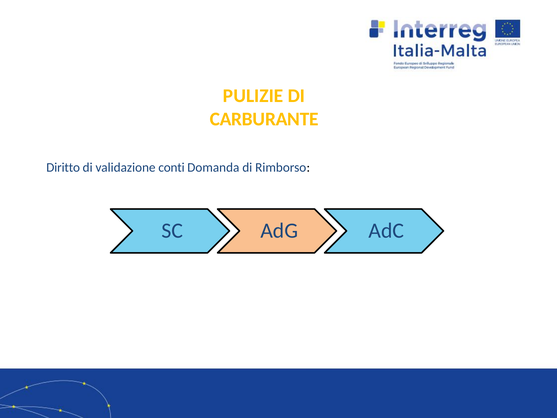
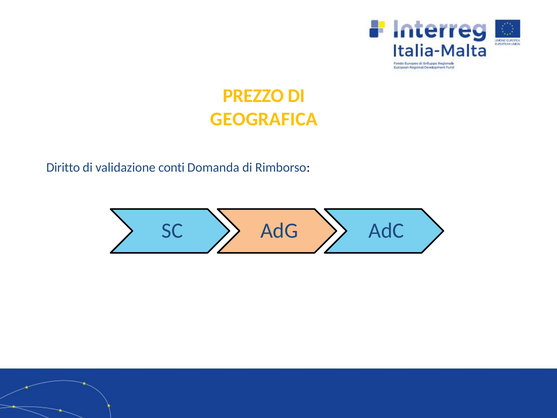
PULIZIE: PULIZIE -> PREZZO (253, 96)
CARBURANTE: CARBURANTE -> GEOGRAFICA (264, 119)
